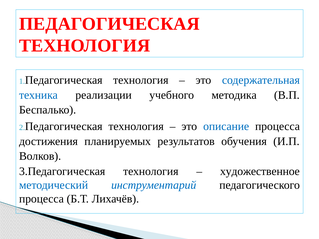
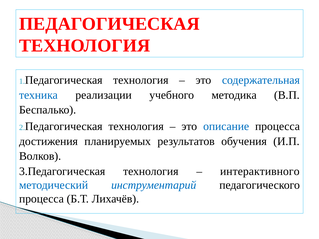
художественное: художественное -> интерактивного (260, 172)
